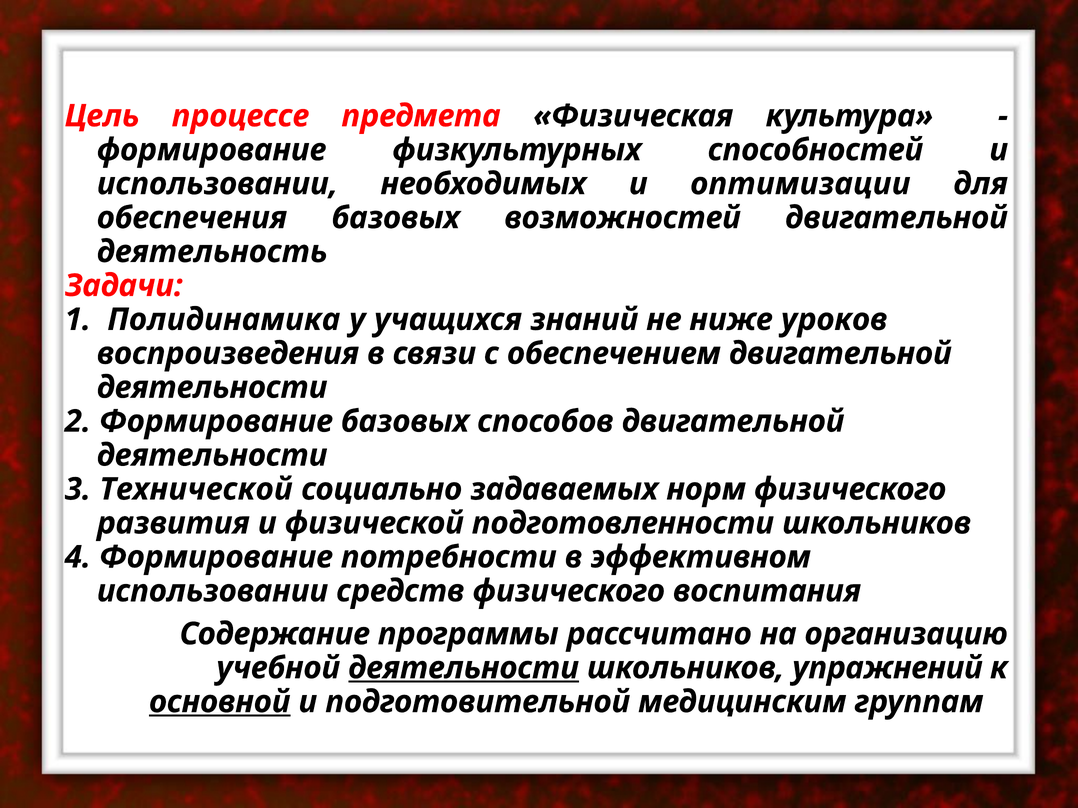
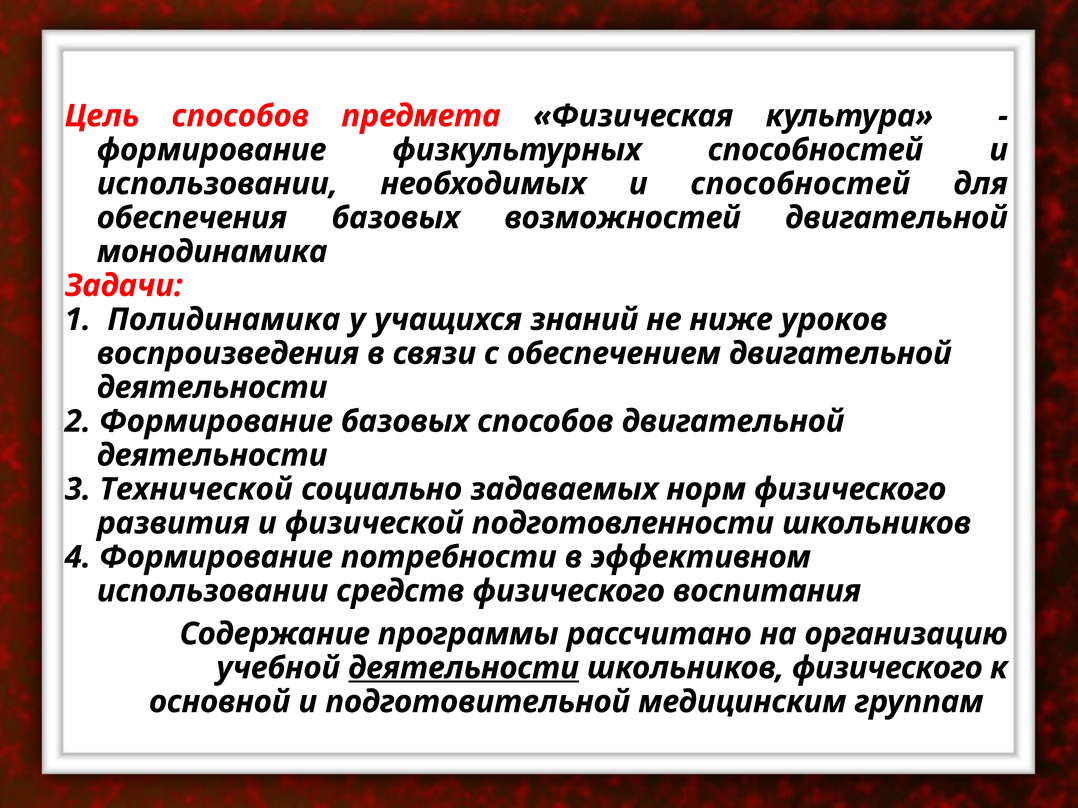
Цель процессе: процессе -> способов (240, 116)
и оптимизации: оптимизации -> способностей (800, 184)
деятельность: деятельность -> монодинамика (212, 252)
школьников упражнений: упражнений -> физического (887, 668)
основной underline: present -> none (220, 702)
